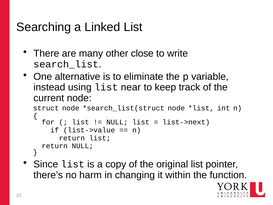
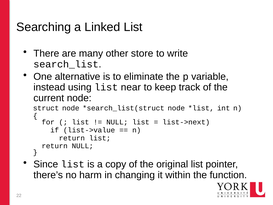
close: close -> store (142, 53)
